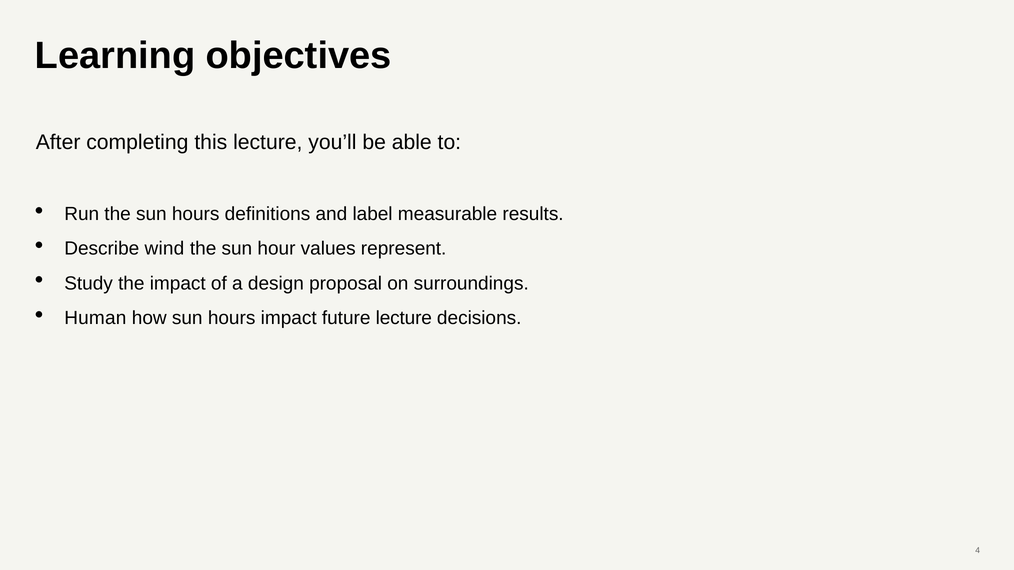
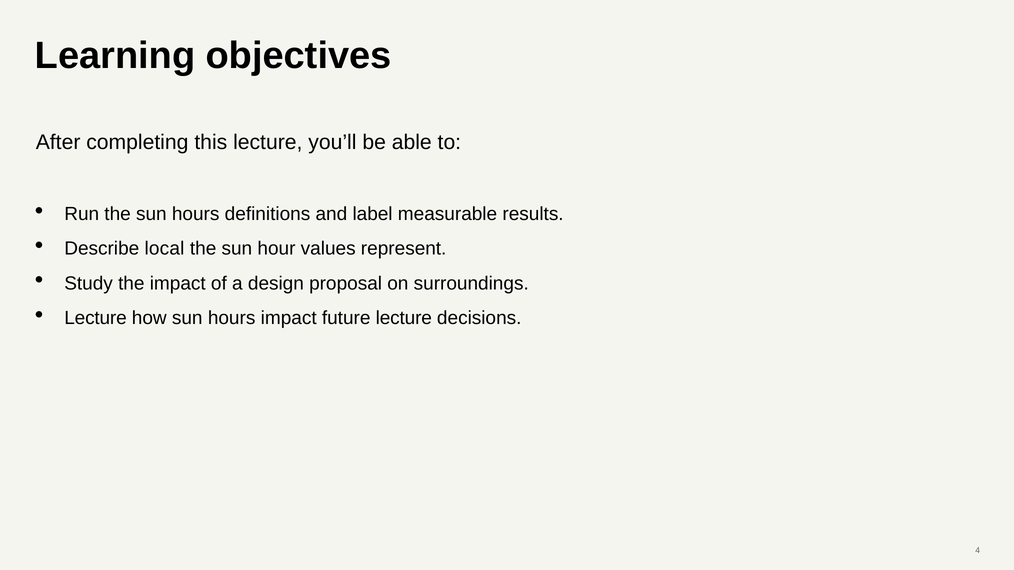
wind: wind -> local (164, 249)
Human: Human -> Lecture (96, 318)
